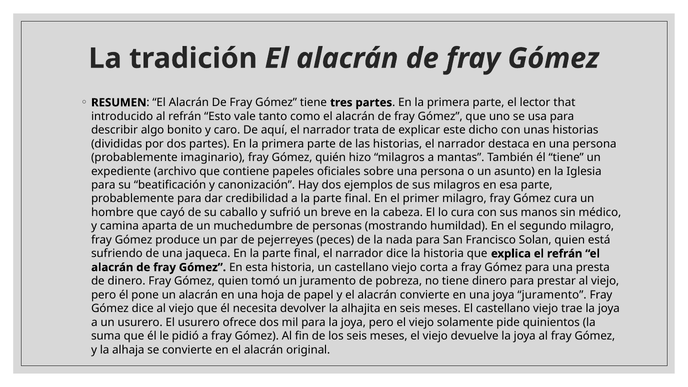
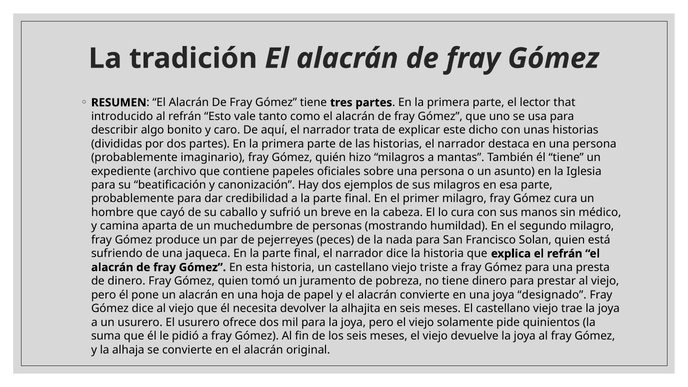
corta: corta -> triste (434, 267)
joya juramento: juramento -> designado (552, 295)
